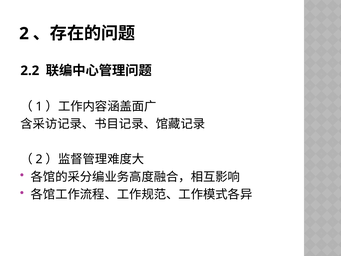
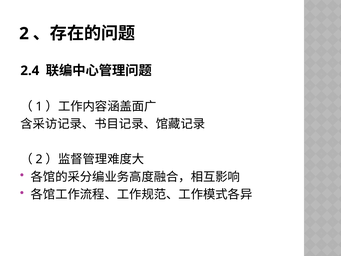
2.2: 2.2 -> 2.4 (30, 71)
